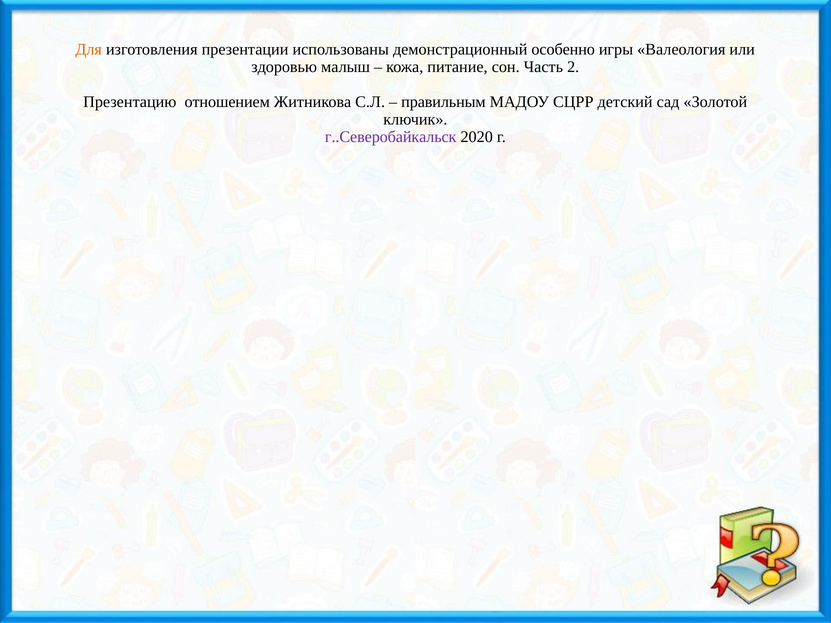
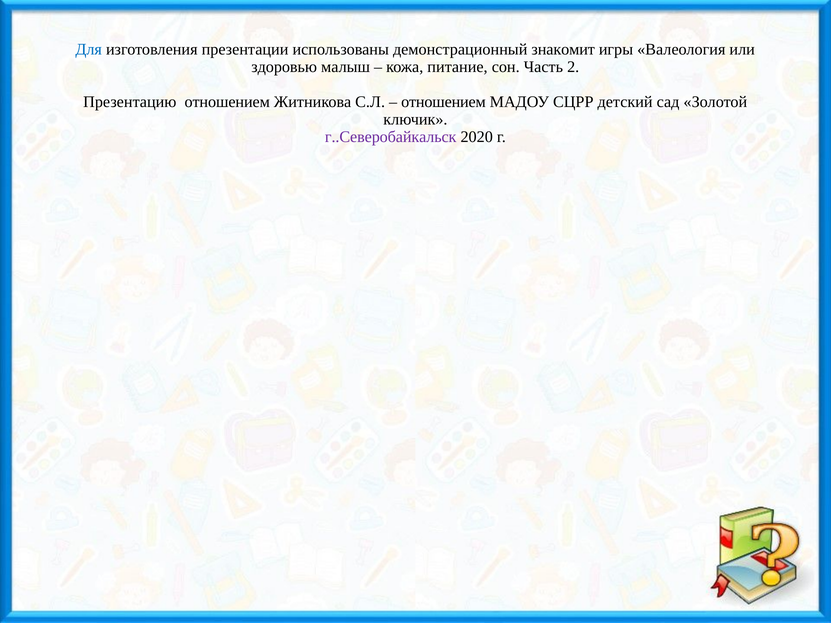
Для colour: orange -> blue (89, 50)
особенно: особенно -> знакомит (563, 50)
правильным: правильным -> отношением (443, 102)
